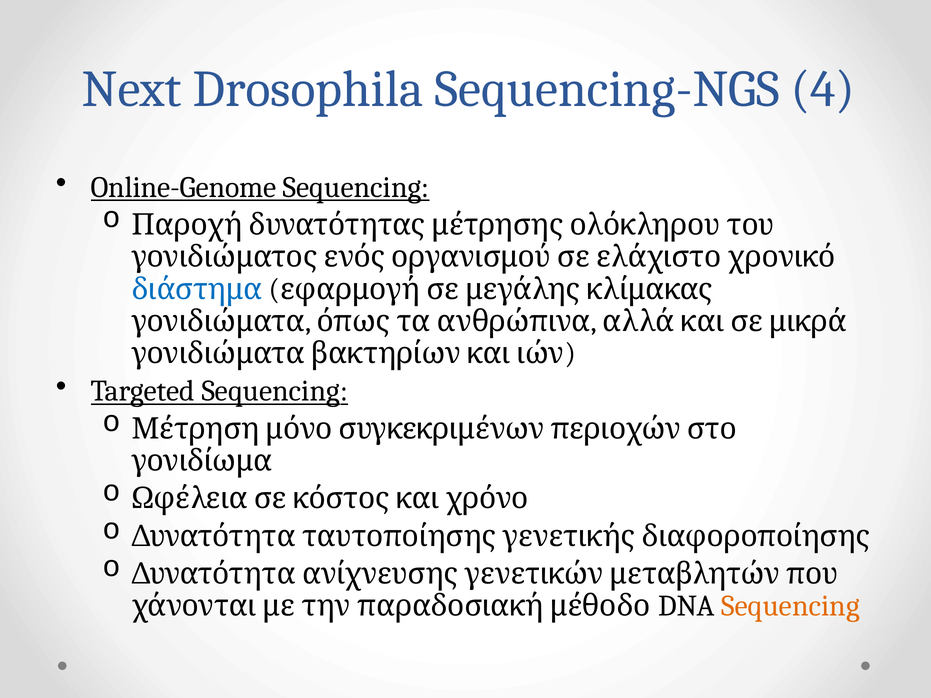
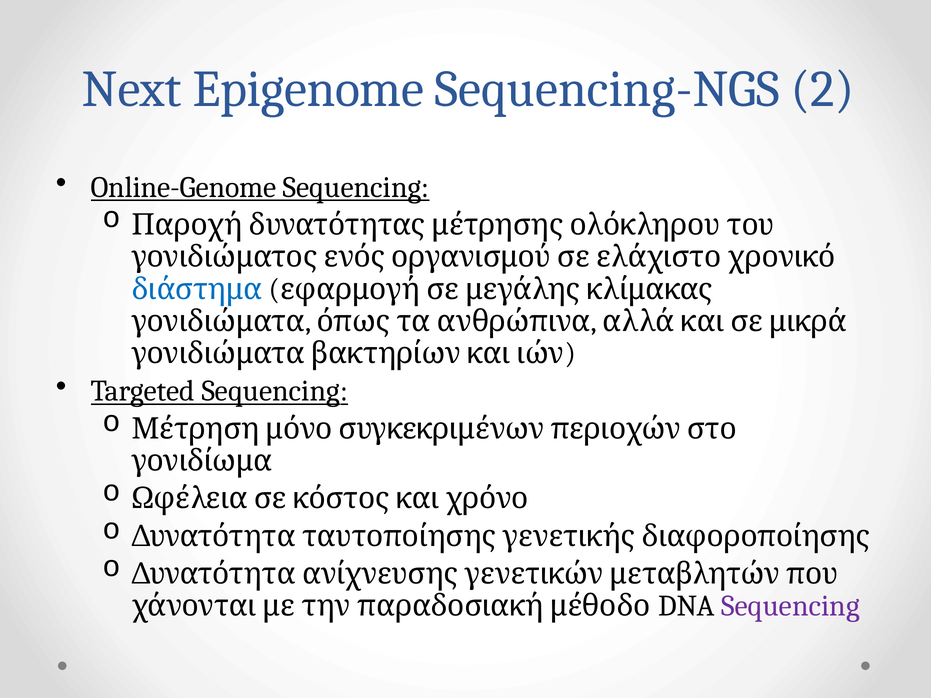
Drosophila: Drosophila -> Epigenome (308, 89)
4: 4 -> 2 (823, 89)
Sequencing colour: orange -> purple (790, 606)
